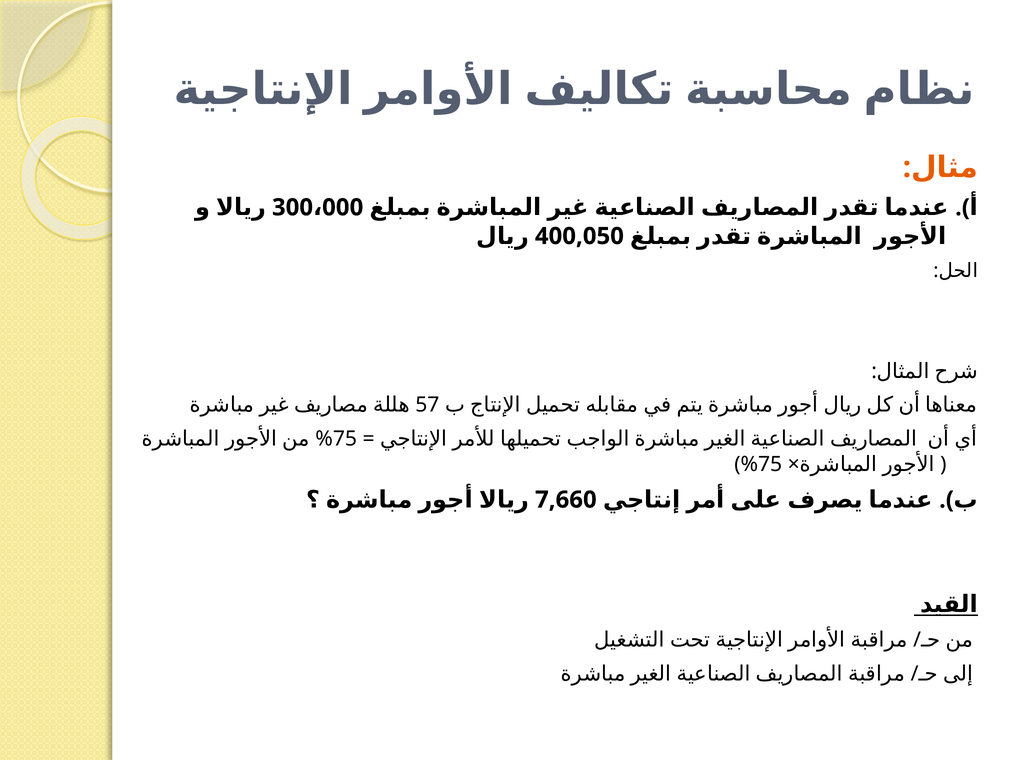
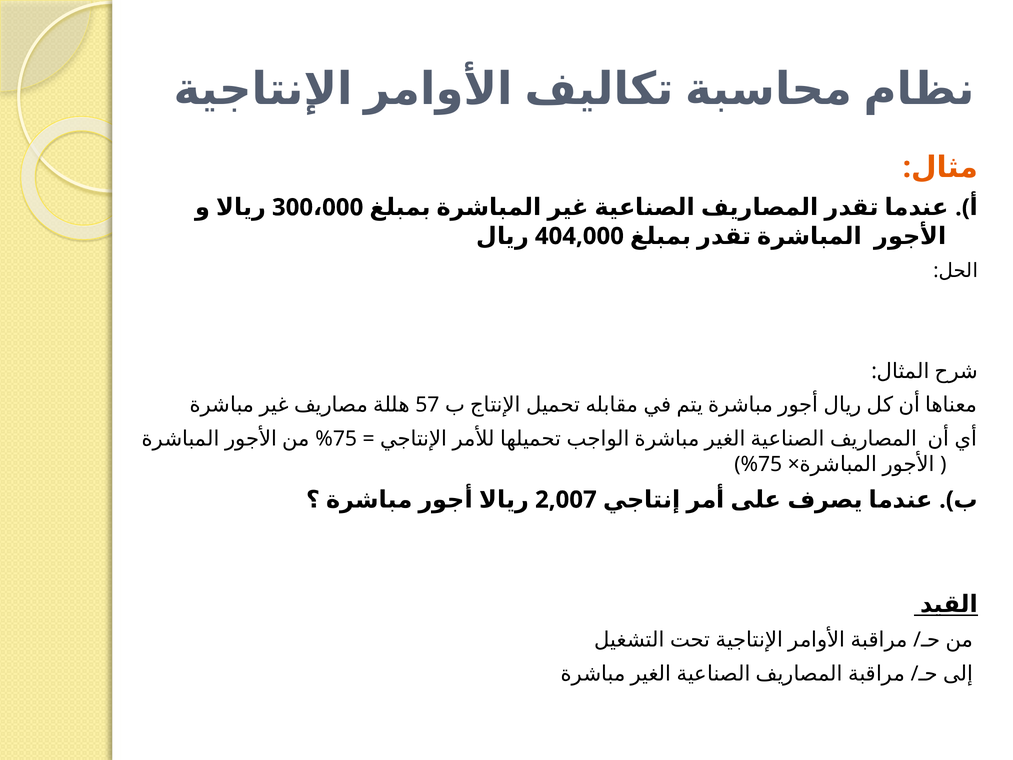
400,050: 400,050 -> 404,000 (579, 236)
7,660: 7,660 -> 2,007 (566, 500)
